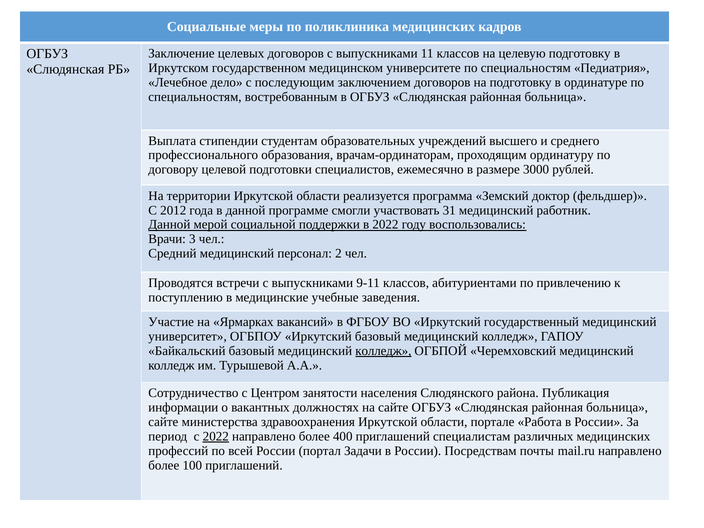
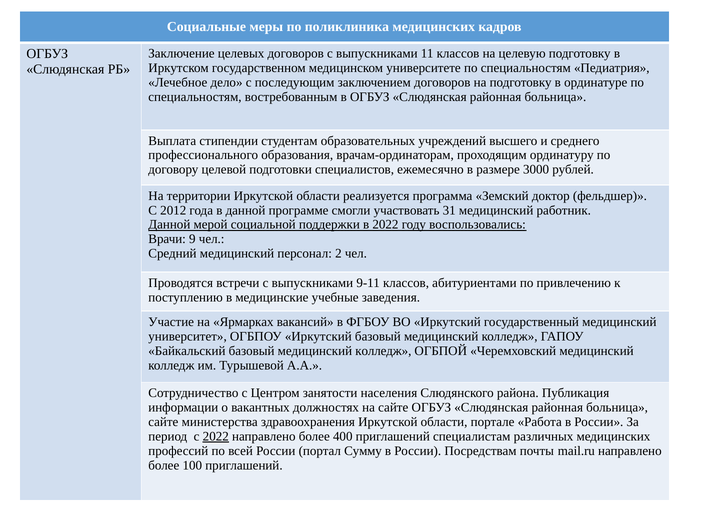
3: 3 -> 9 (192, 239)
колледж underline: present -> none (383, 351)
Задачи: Задачи -> Сумму (363, 451)
